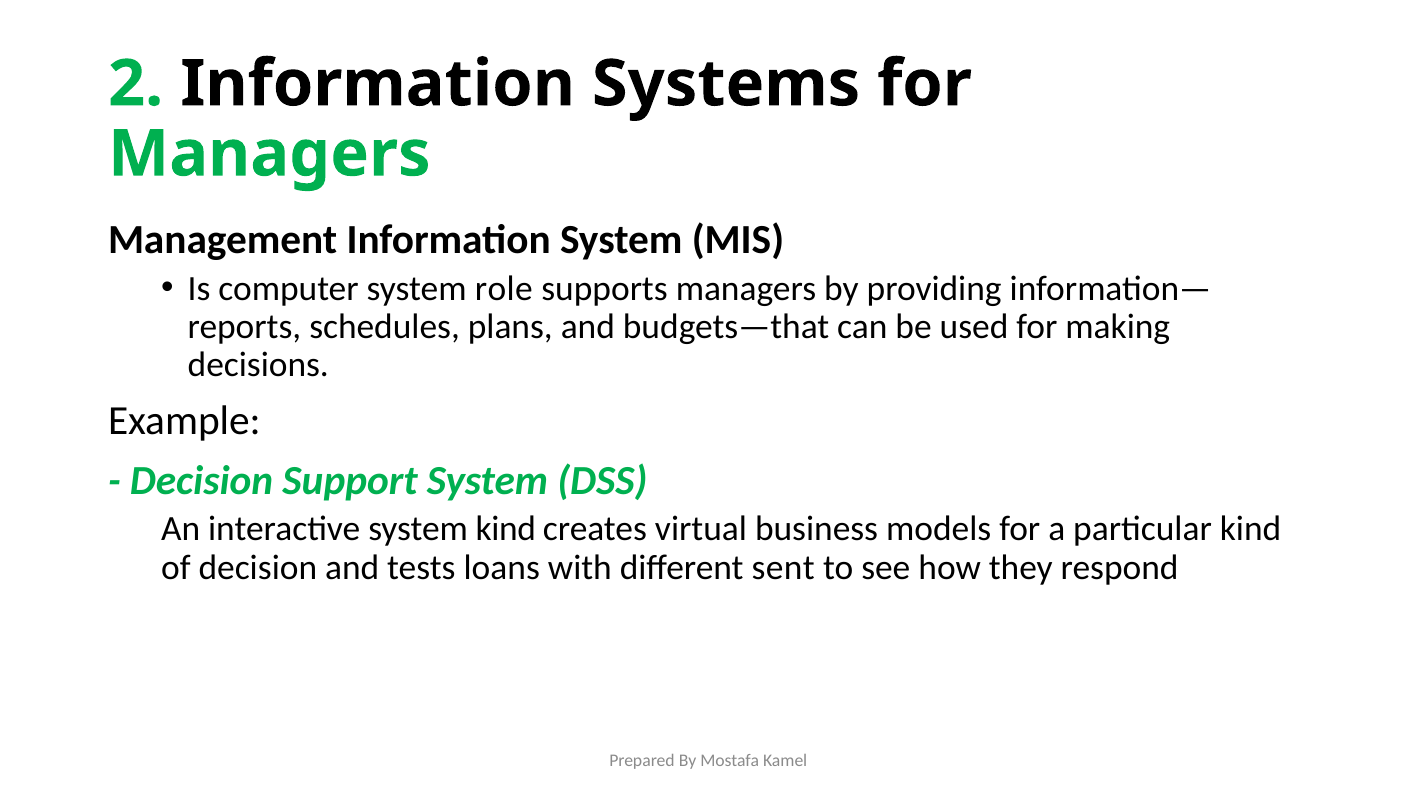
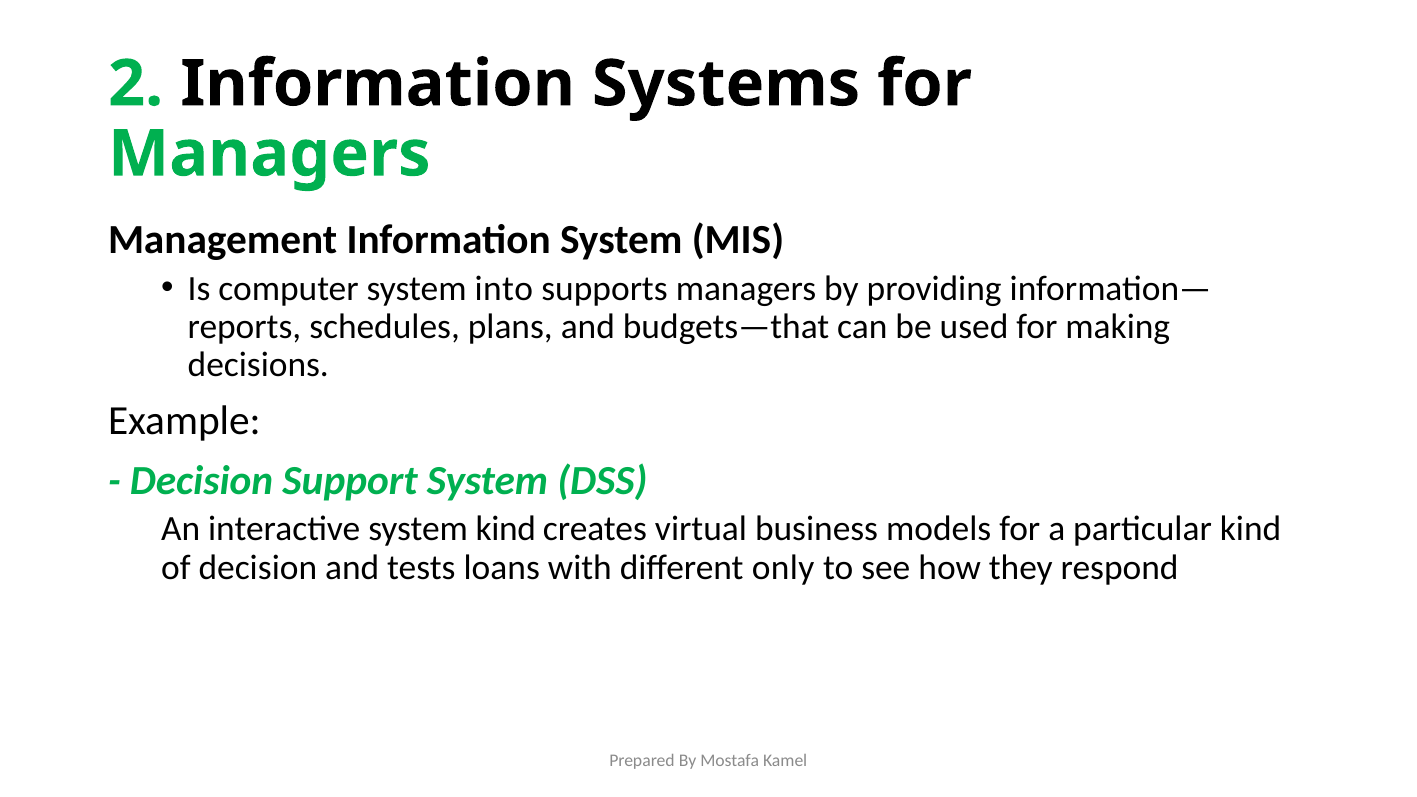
role: role -> into (504, 288)
sent: sent -> only (783, 568)
